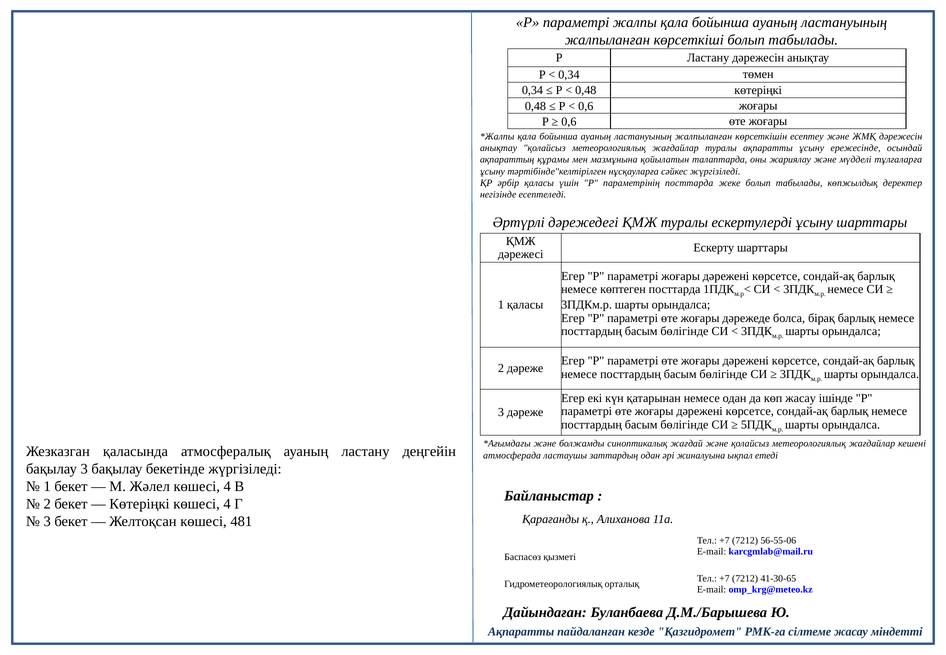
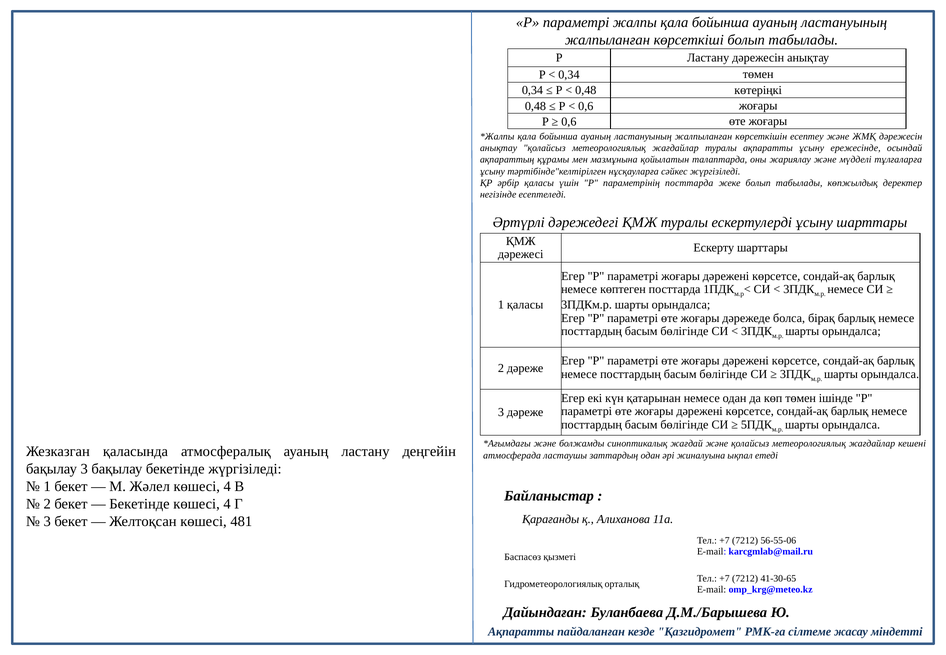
көп жасау: жасау -> төмен (801, 398)
Көтеріңкі: Көтеріңкі -> Бекетінде (140, 504)
